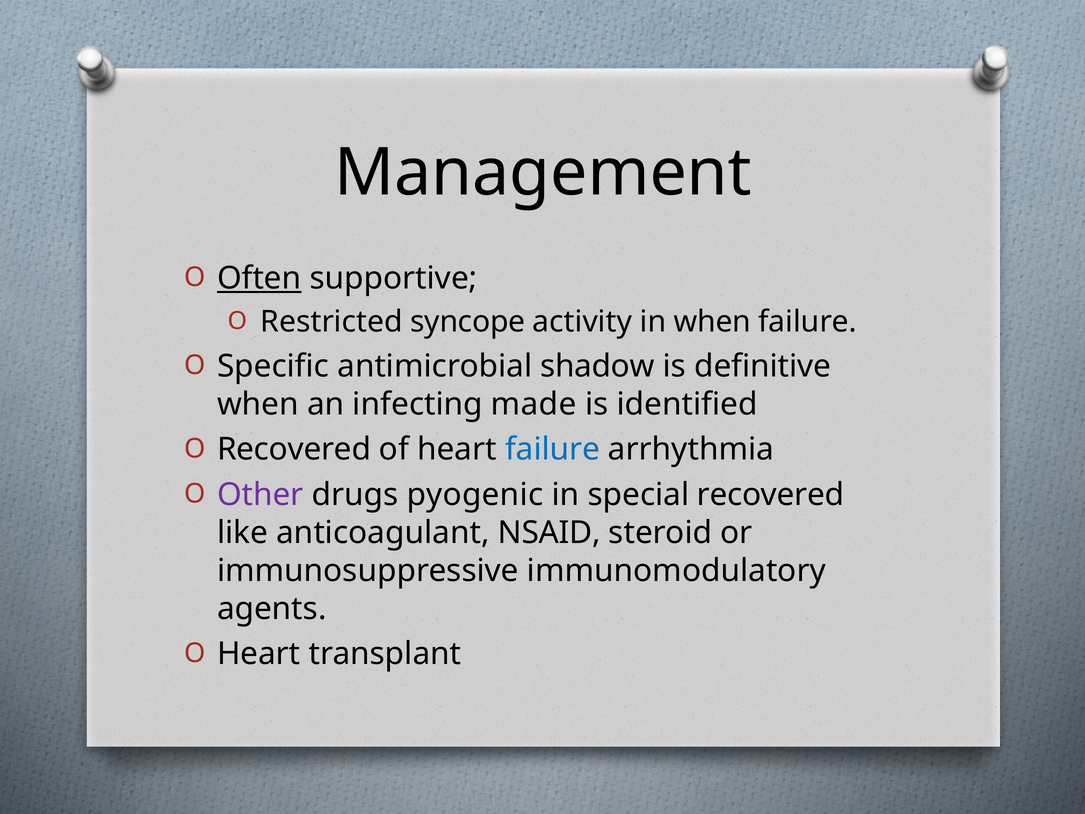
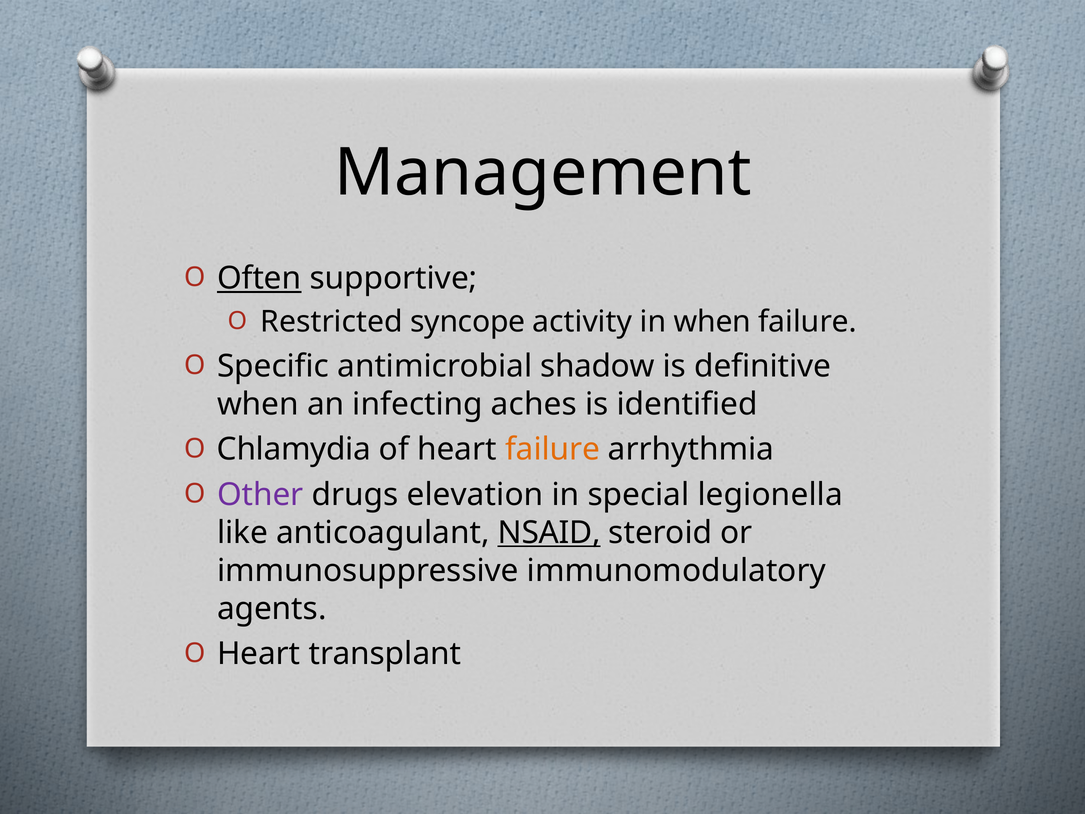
made: made -> aches (534, 404)
Recovered: Recovered -> Chlamydia (294, 449)
failure colour: blue -> orange (552, 449)
pyogenic: pyogenic -> elevation (475, 494)
special recovered: recovered -> legionella (770, 494)
NSAID underline: none -> present (549, 532)
